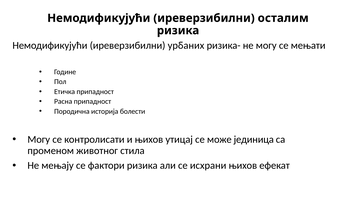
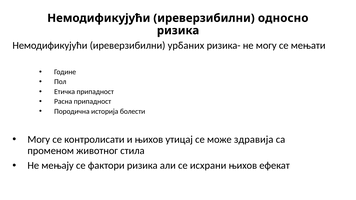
осталим: осталим -> односно (283, 18)
јединица: јединица -> здравија (254, 140)
